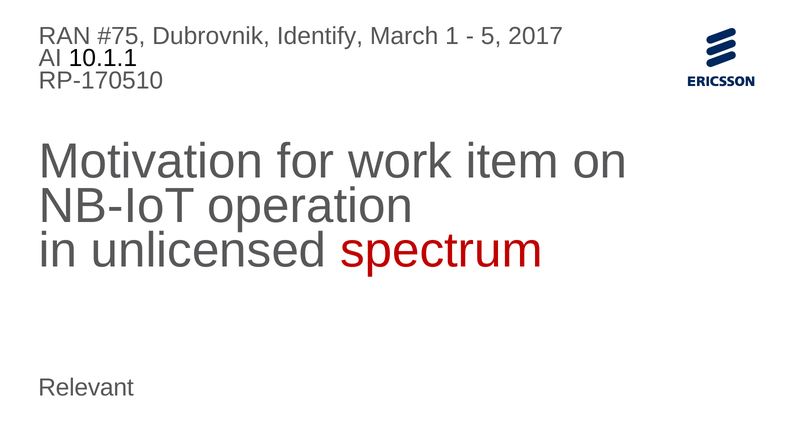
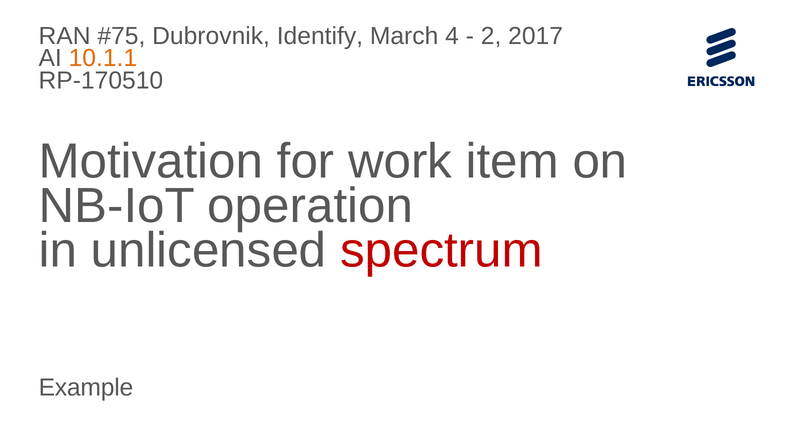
1: 1 -> 4 (452, 36)
5: 5 -> 2 (491, 36)
10.1.1 colour: black -> orange (103, 58)
Relevant: Relevant -> Example (86, 387)
